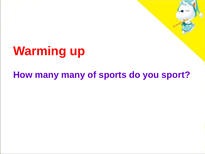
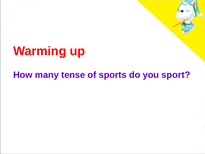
many many: many -> tense (73, 75)
